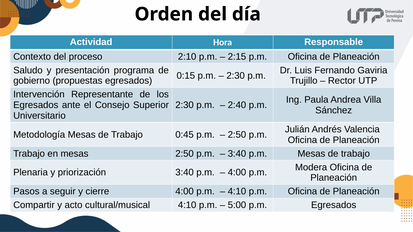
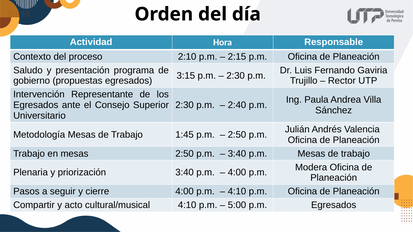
0:15: 0:15 -> 3:15 (186, 76)
0:45: 0:45 -> 1:45 (185, 135)
